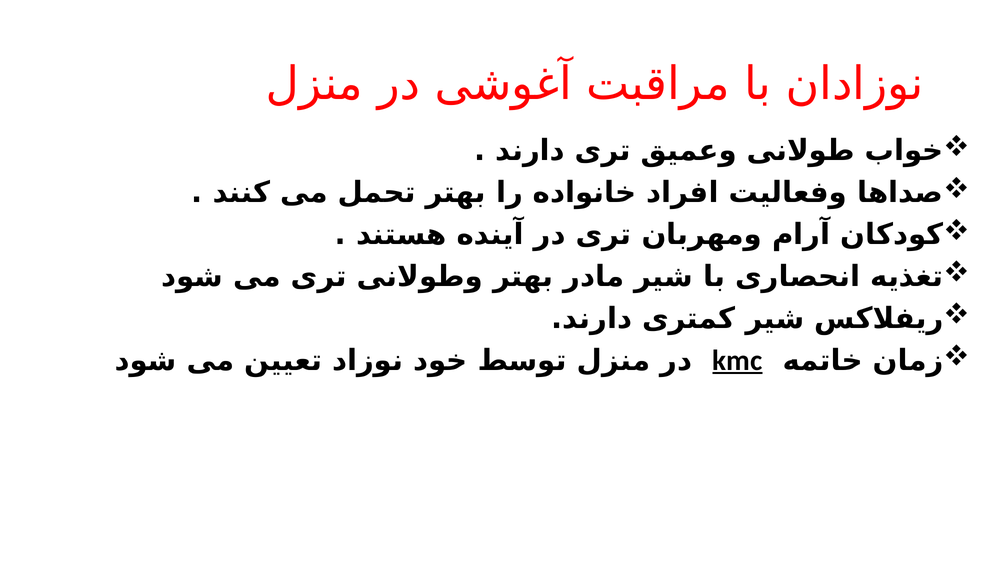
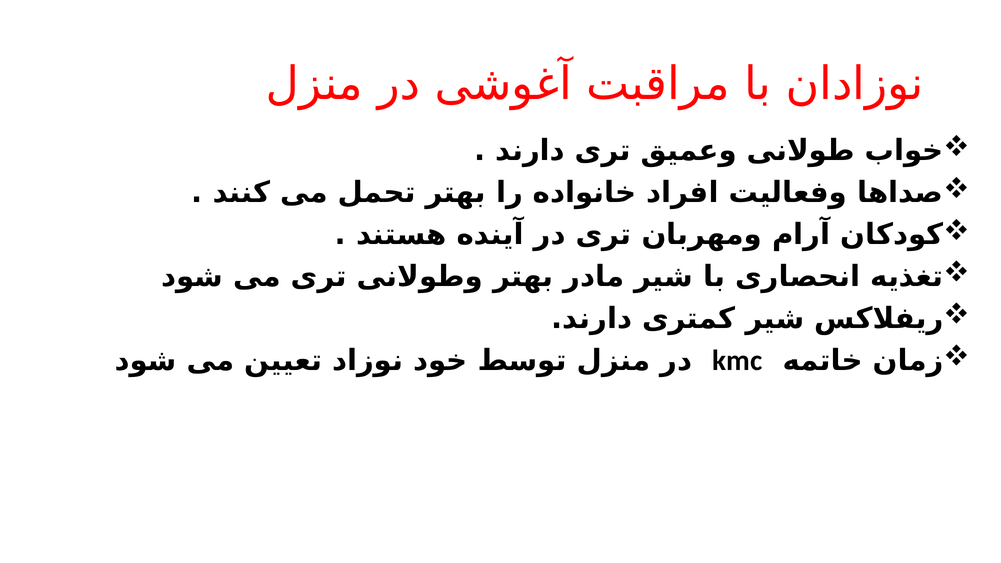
kmc underline: present -> none (737, 361)
